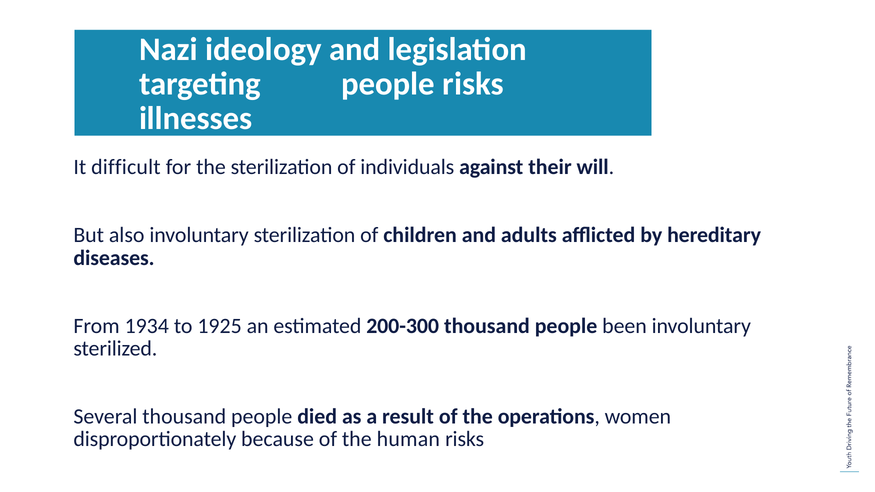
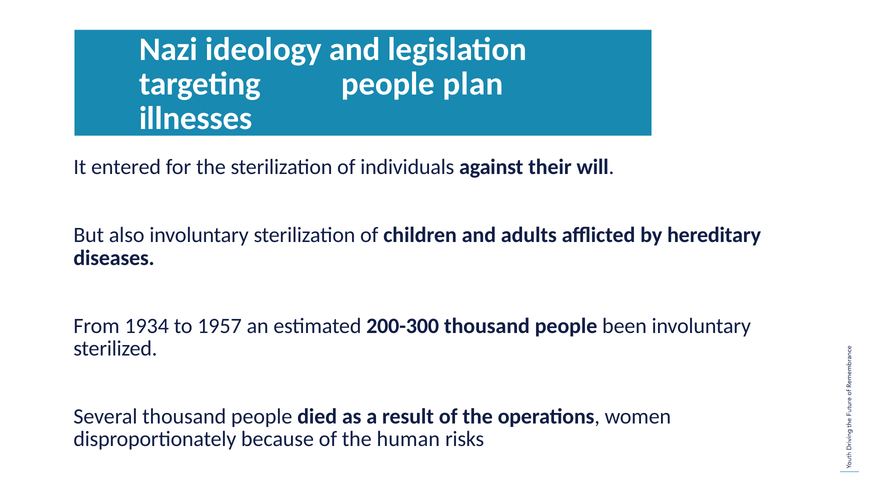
people risks: risks -> plan (473, 84)
difficult: difficult -> entered (126, 167)
1925: 1925 -> 1957 (220, 326)
